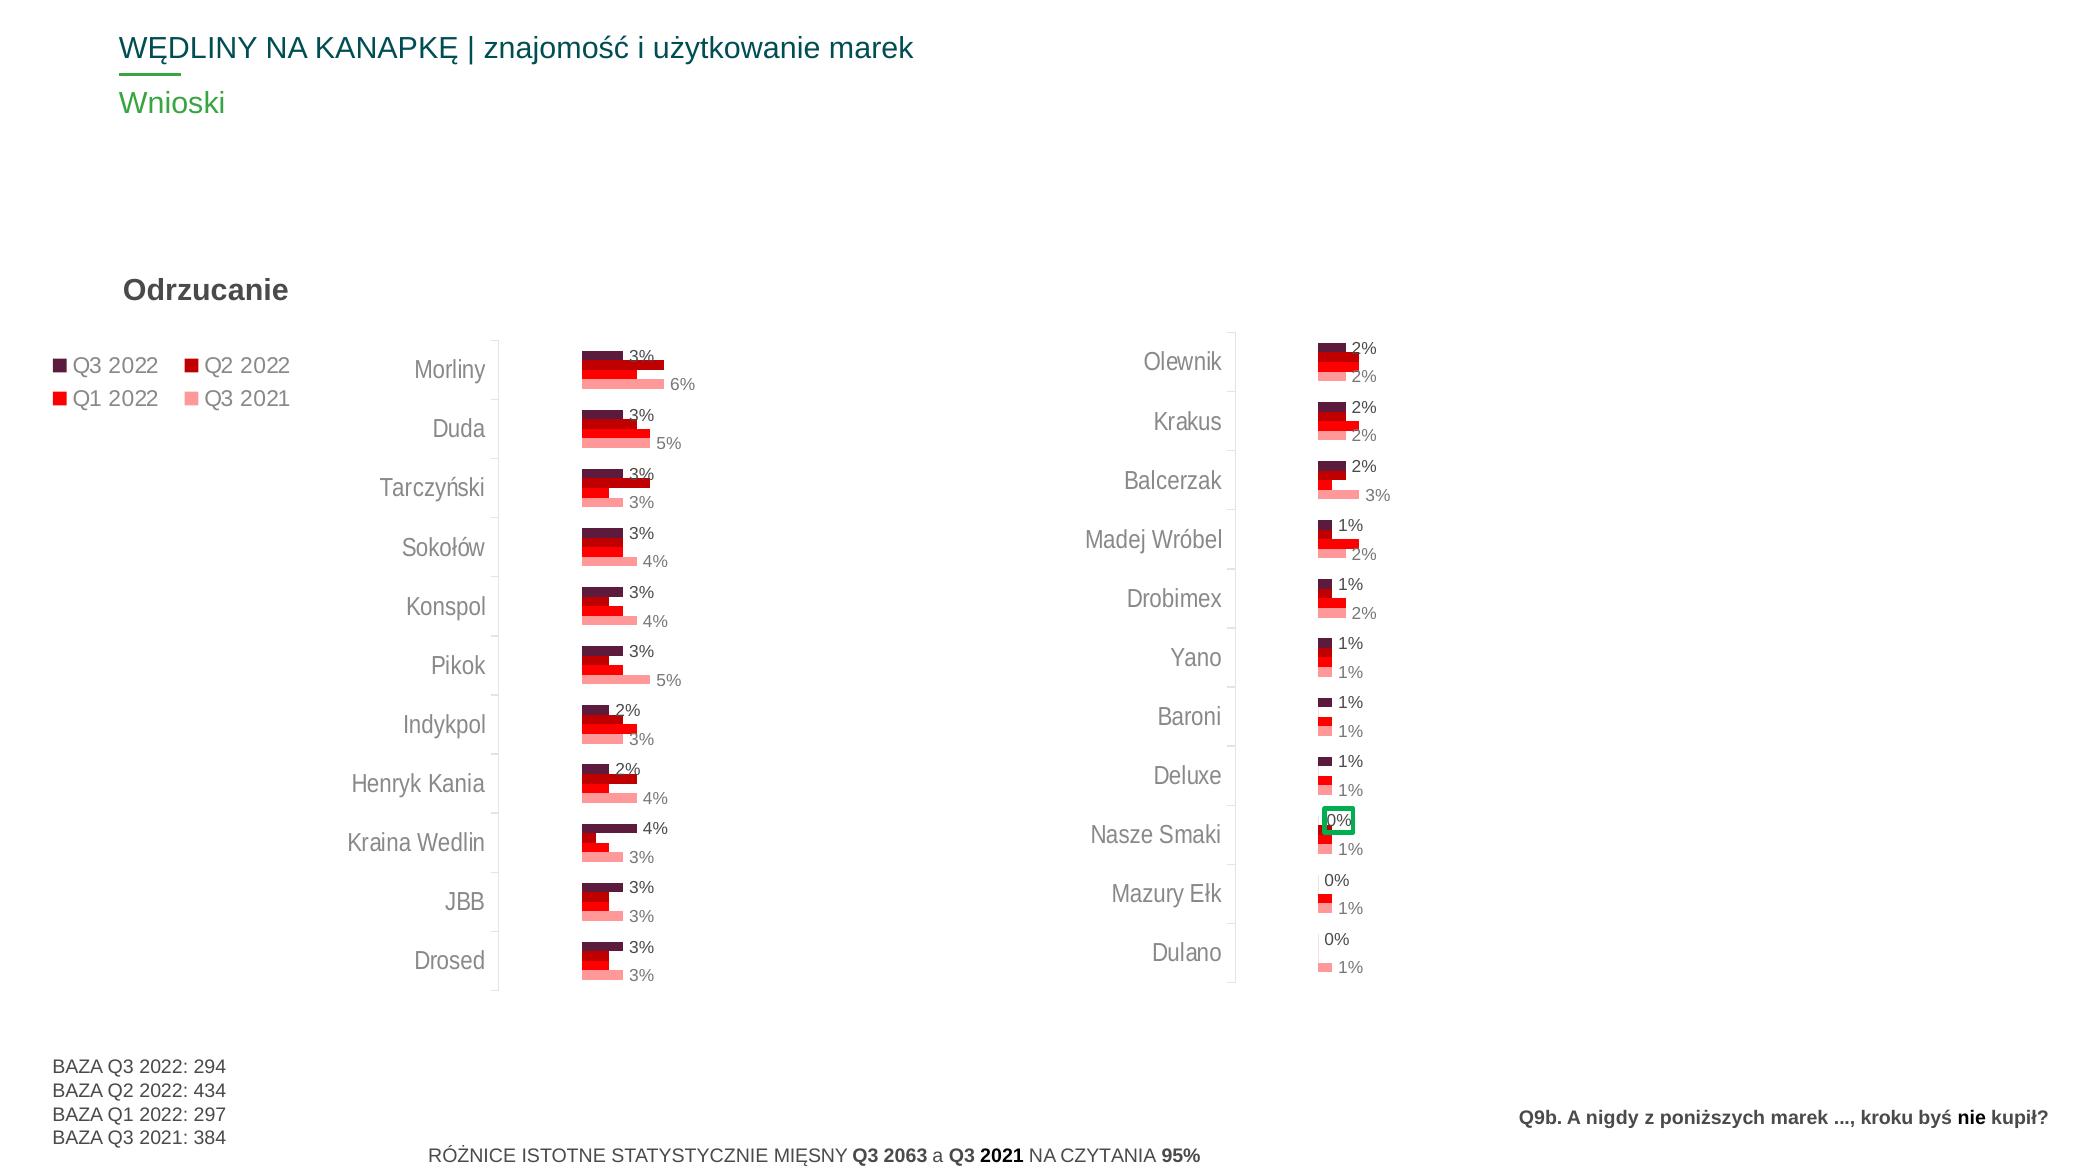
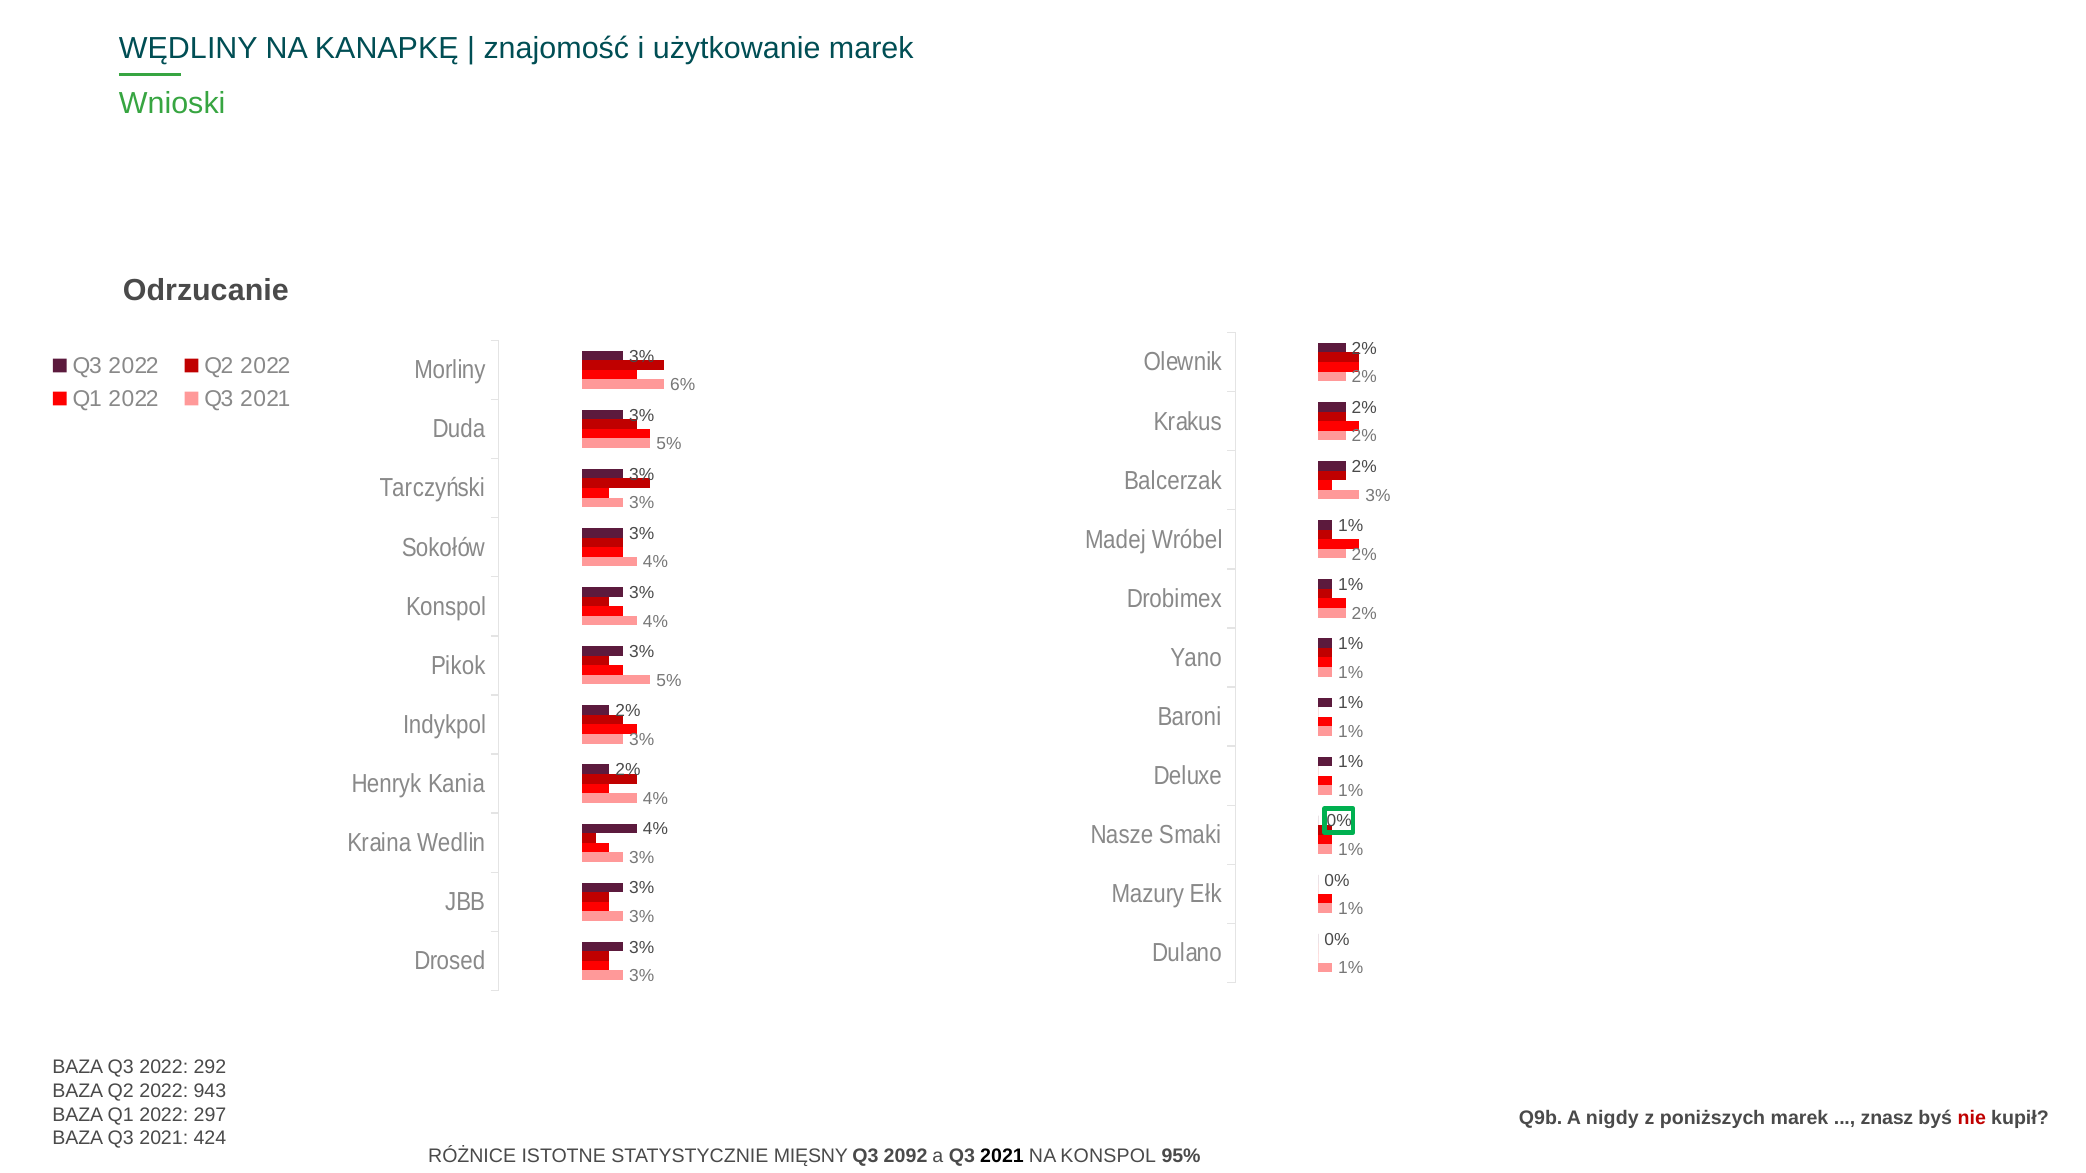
294: 294 -> 292 (210, 1068)
434: 434 -> 943 (210, 1091)
kroku: kroku -> znasz (1887, 1118)
nie colour: black -> red (1972, 1118)
384: 384 -> 424 (210, 1138)
2063: 2063 -> 2092 (906, 1156)
NA CZYTANIA: CZYTANIA -> KONSPOL (1108, 1156)
